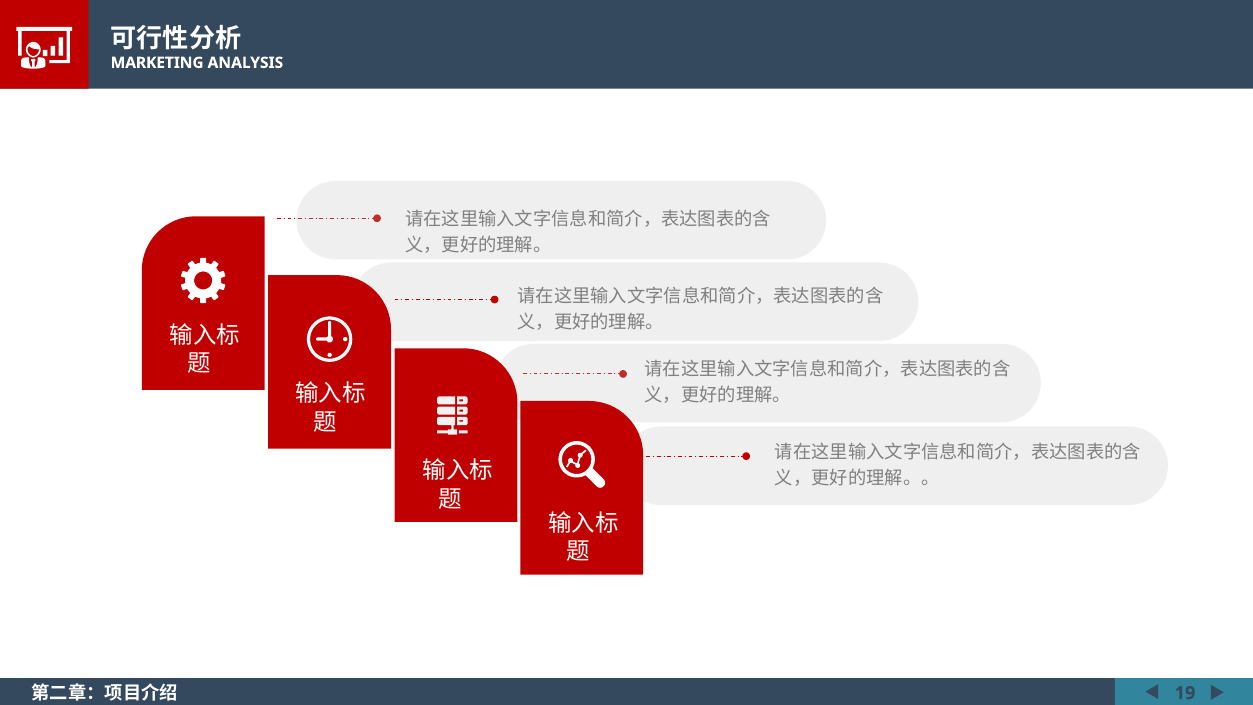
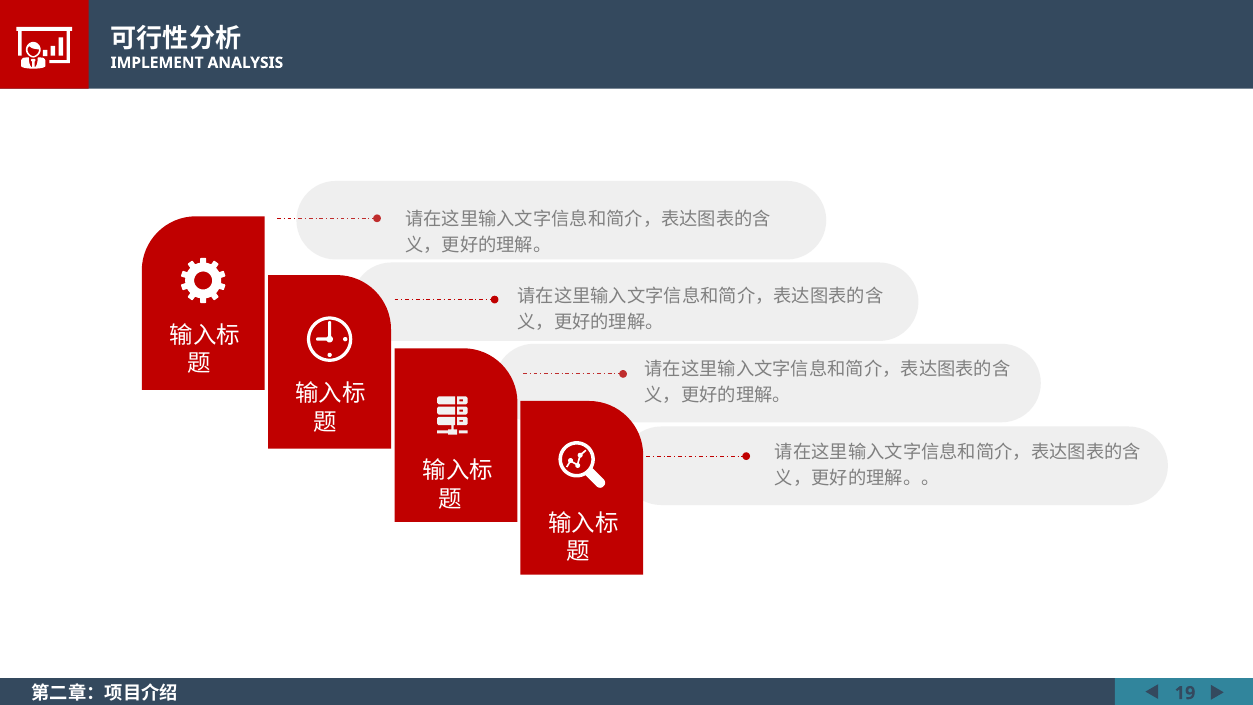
MARKETING: MARKETING -> IMPLEMENT (157, 63)
